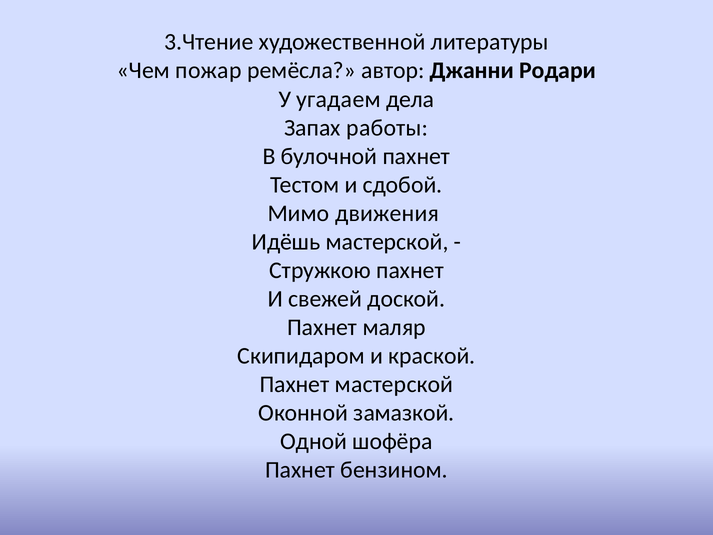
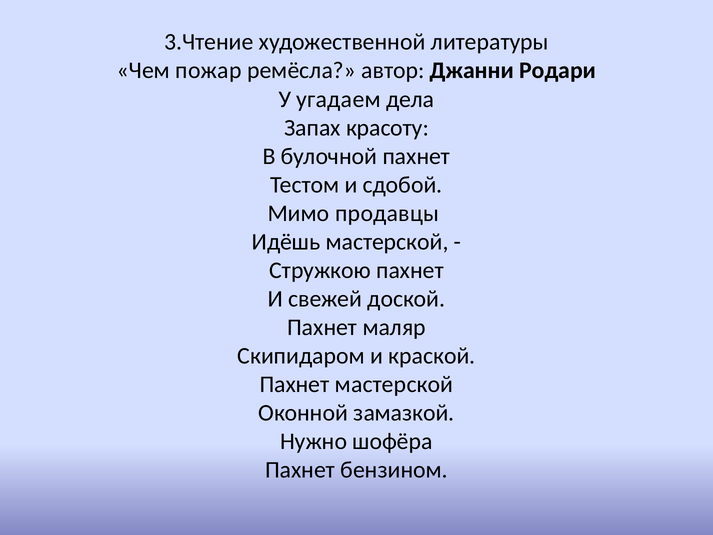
работы: работы -> красоту (387, 128)
движения: движения -> продавцы (387, 213)
Одной: Одной -> Нужно (314, 441)
